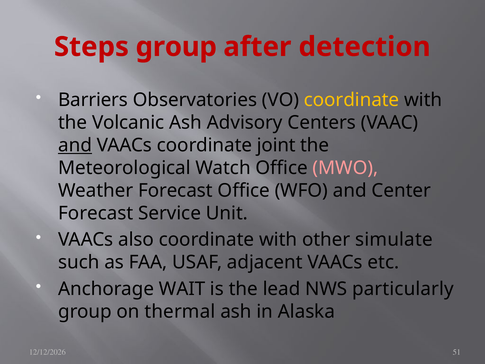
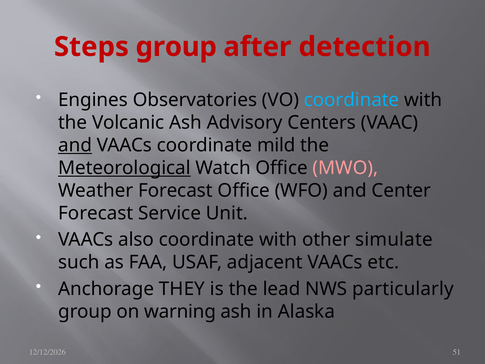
Barriers: Barriers -> Engines (93, 100)
coordinate colour: yellow -> light blue (352, 100)
joint: joint -> mild (276, 145)
Meteorological underline: none -> present (124, 168)
WAIT: WAIT -> THEY (182, 289)
thermal: thermal -> warning (180, 311)
